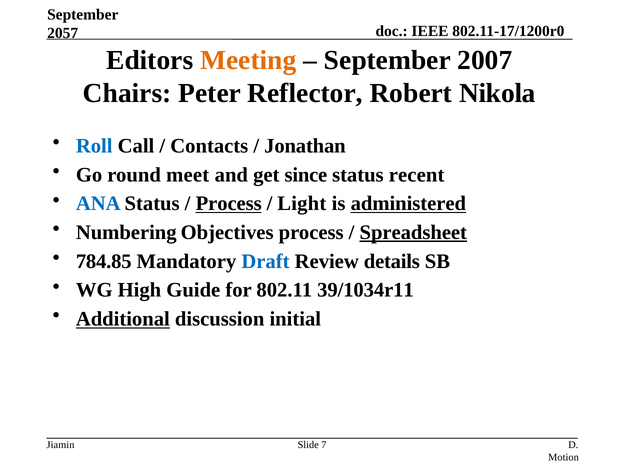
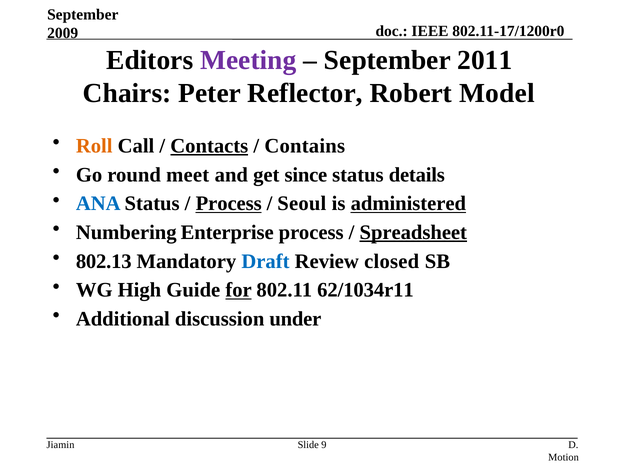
2057: 2057 -> 2009 (63, 33)
Meeting colour: orange -> purple (248, 60)
2007: 2007 -> 2011 (485, 60)
Nikola: Nikola -> Model (497, 93)
Roll colour: blue -> orange (94, 146)
Contacts underline: none -> present (209, 146)
Jonathan: Jonathan -> Contains (305, 146)
recent: recent -> details (417, 175)
Light: Light -> Seoul (302, 204)
Objectives: Objectives -> Enterprise (227, 233)
784.85: 784.85 -> 802.13 (104, 261)
details: details -> closed (392, 261)
for underline: none -> present (239, 290)
39/1034r11: 39/1034r11 -> 62/1034r11 (365, 290)
Additional underline: present -> none (123, 319)
initial: initial -> under (295, 319)
7: 7 -> 9 (324, 445)
